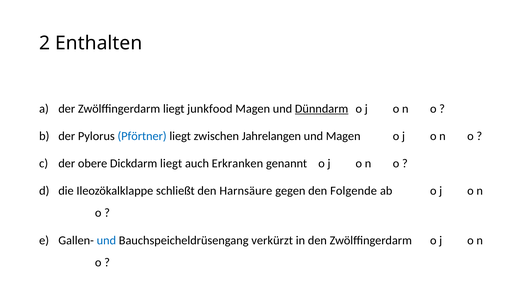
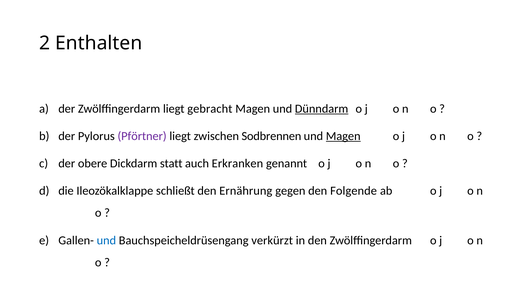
junkfood: junkfood -> gebracht (210, 109)
Pförtner colour: blue -> purple (142, 136)
Jahrelangen: Jahrelangen -> Sodbrennen (271, 136)
Magen underline: none -> present (343, 136)
Dickdarm liegt: liegt -> statt (171, 164)
Harnsäure: Harnsäure -> Ernährung (246, 191)
